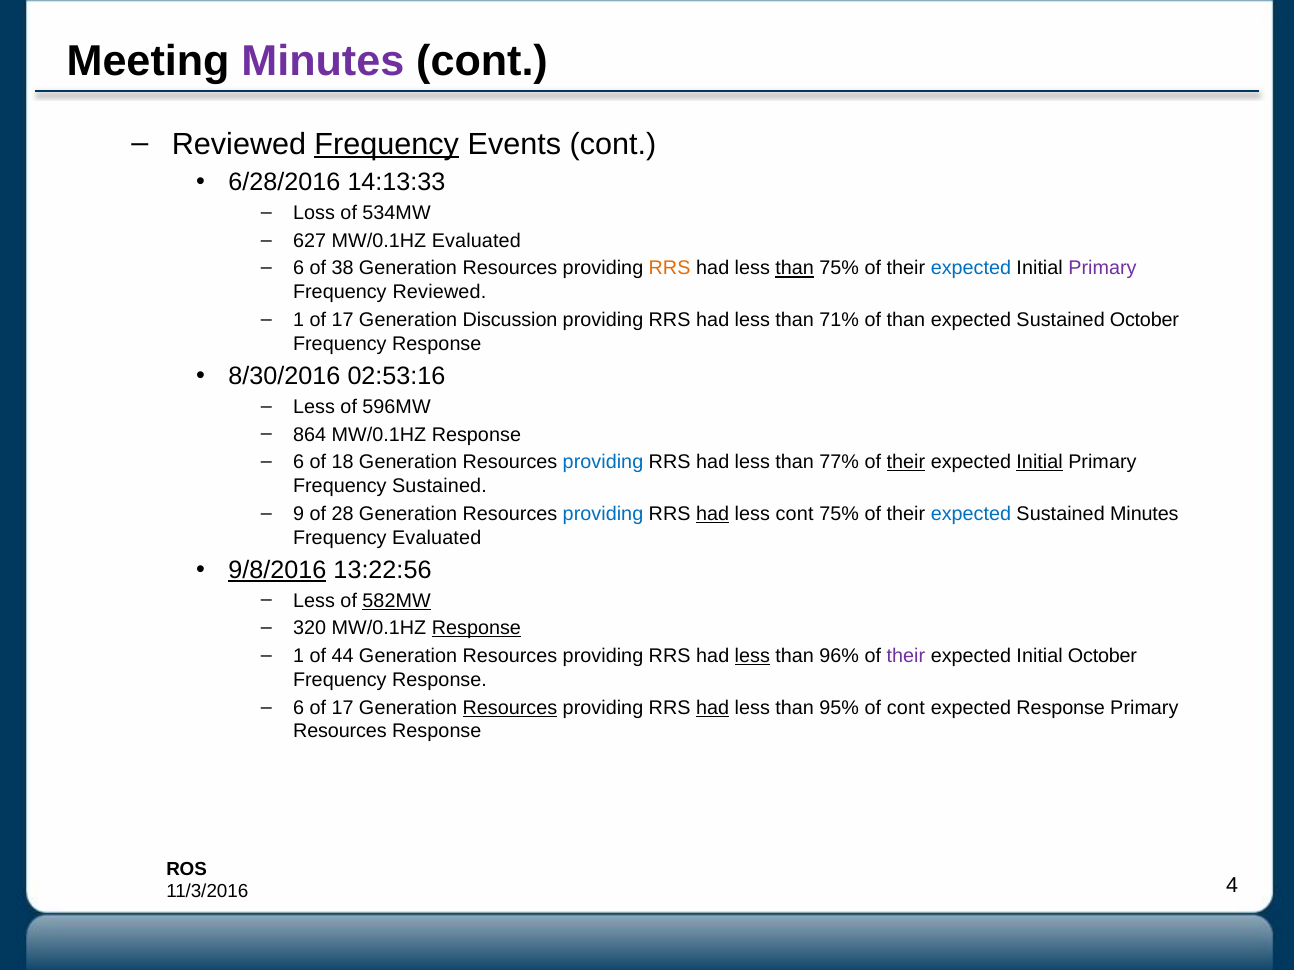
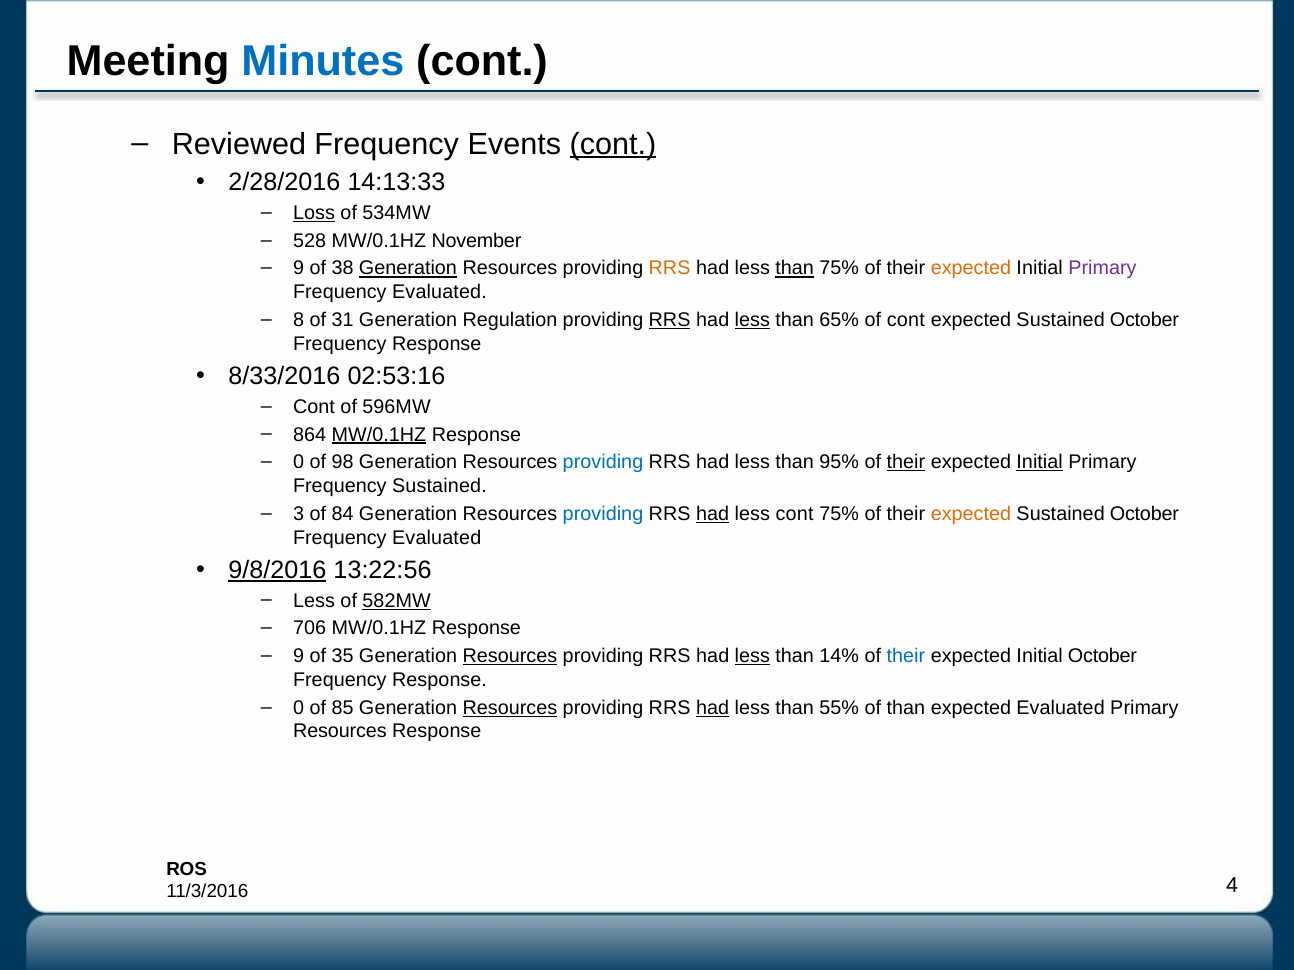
Minutes colour: purple -> blue (323, 61)
Frequency underline: present -> none (387, 144)
cont underline: none -> present (613, 144)
6/28/2016: 6/28/2016 -> 2/28/2016 (284, 182)
Loss underline: none -> present (314, 213)
627: 627 -> 528 (310, 241)
MW/0.1HZ Evaluated: Evaluated -> November (476, 241)
6: 6 -> 9 (299, 269)
Generation underline: none -> present (408, 269)
expected colour: blue -> orange (971, 269)
Reviewed: Reviewed -> Evaluated (439, 292)
1: 1 -> 8 (299, 320)
17: 17 -> 31 (343, 320)
Discussion: Discussion -> Regulation (510, 320)
RRS underline: none -> present (670, 320)
less underline: none -> present (752, 320)
71%: 71% -> 65% (839, 320)
of than: than -> cont (906, 320)
8/30/2016: 8/30/2016 -> 8/33/2016 (284, 376)
Less: Less -> Cont (314, 407)
MW/0.1HZ underline: none -> present (379, 435)
6: 6 -> 0 (299, 463)
18: 18 -> 98 (343, 463)
77%: 77% -> 95% (839, 463)
9: 9 -> 3 (299, 514)
28: 28 -> 84 (343, 514)
expected colour: blue -> orange (971, 514)
Minutes: Minutes -> October (1144, 514)
320: 320 -> 706 (310, 629)
Response underline: present -> none (476, 629)
1: 1 -> 9 (299, 656)
44: 44 -> 35 (343, 656)
Resources underline: none -> present (510, 656)
96%: 96% -> 14% (839, 656)
their colour: purple -> blue (906, 656)
6: 6 -> 0 (299, 708)
17: 17 -> 85 (343, 708)
95%: 95% -> 55% (839, 708)
of cont: cont -> than (906, 708)
expected Response: Response -> Evaluated (1061, 708)
